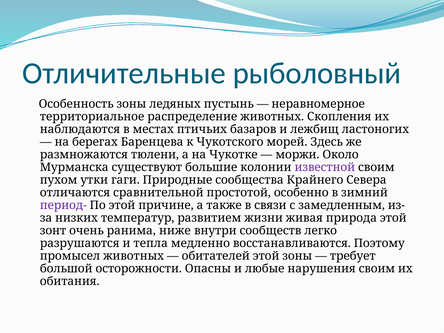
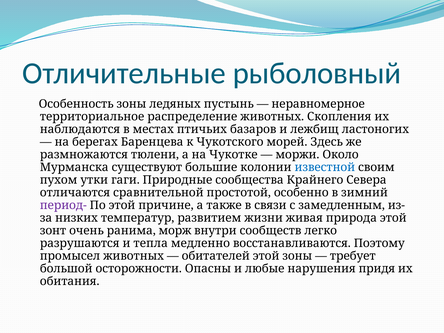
известной colour: purple -> blue (325, 167)
ниже: ниже -> морж (175, 231)
нарушения своим: своим -> придя (377, 269)
